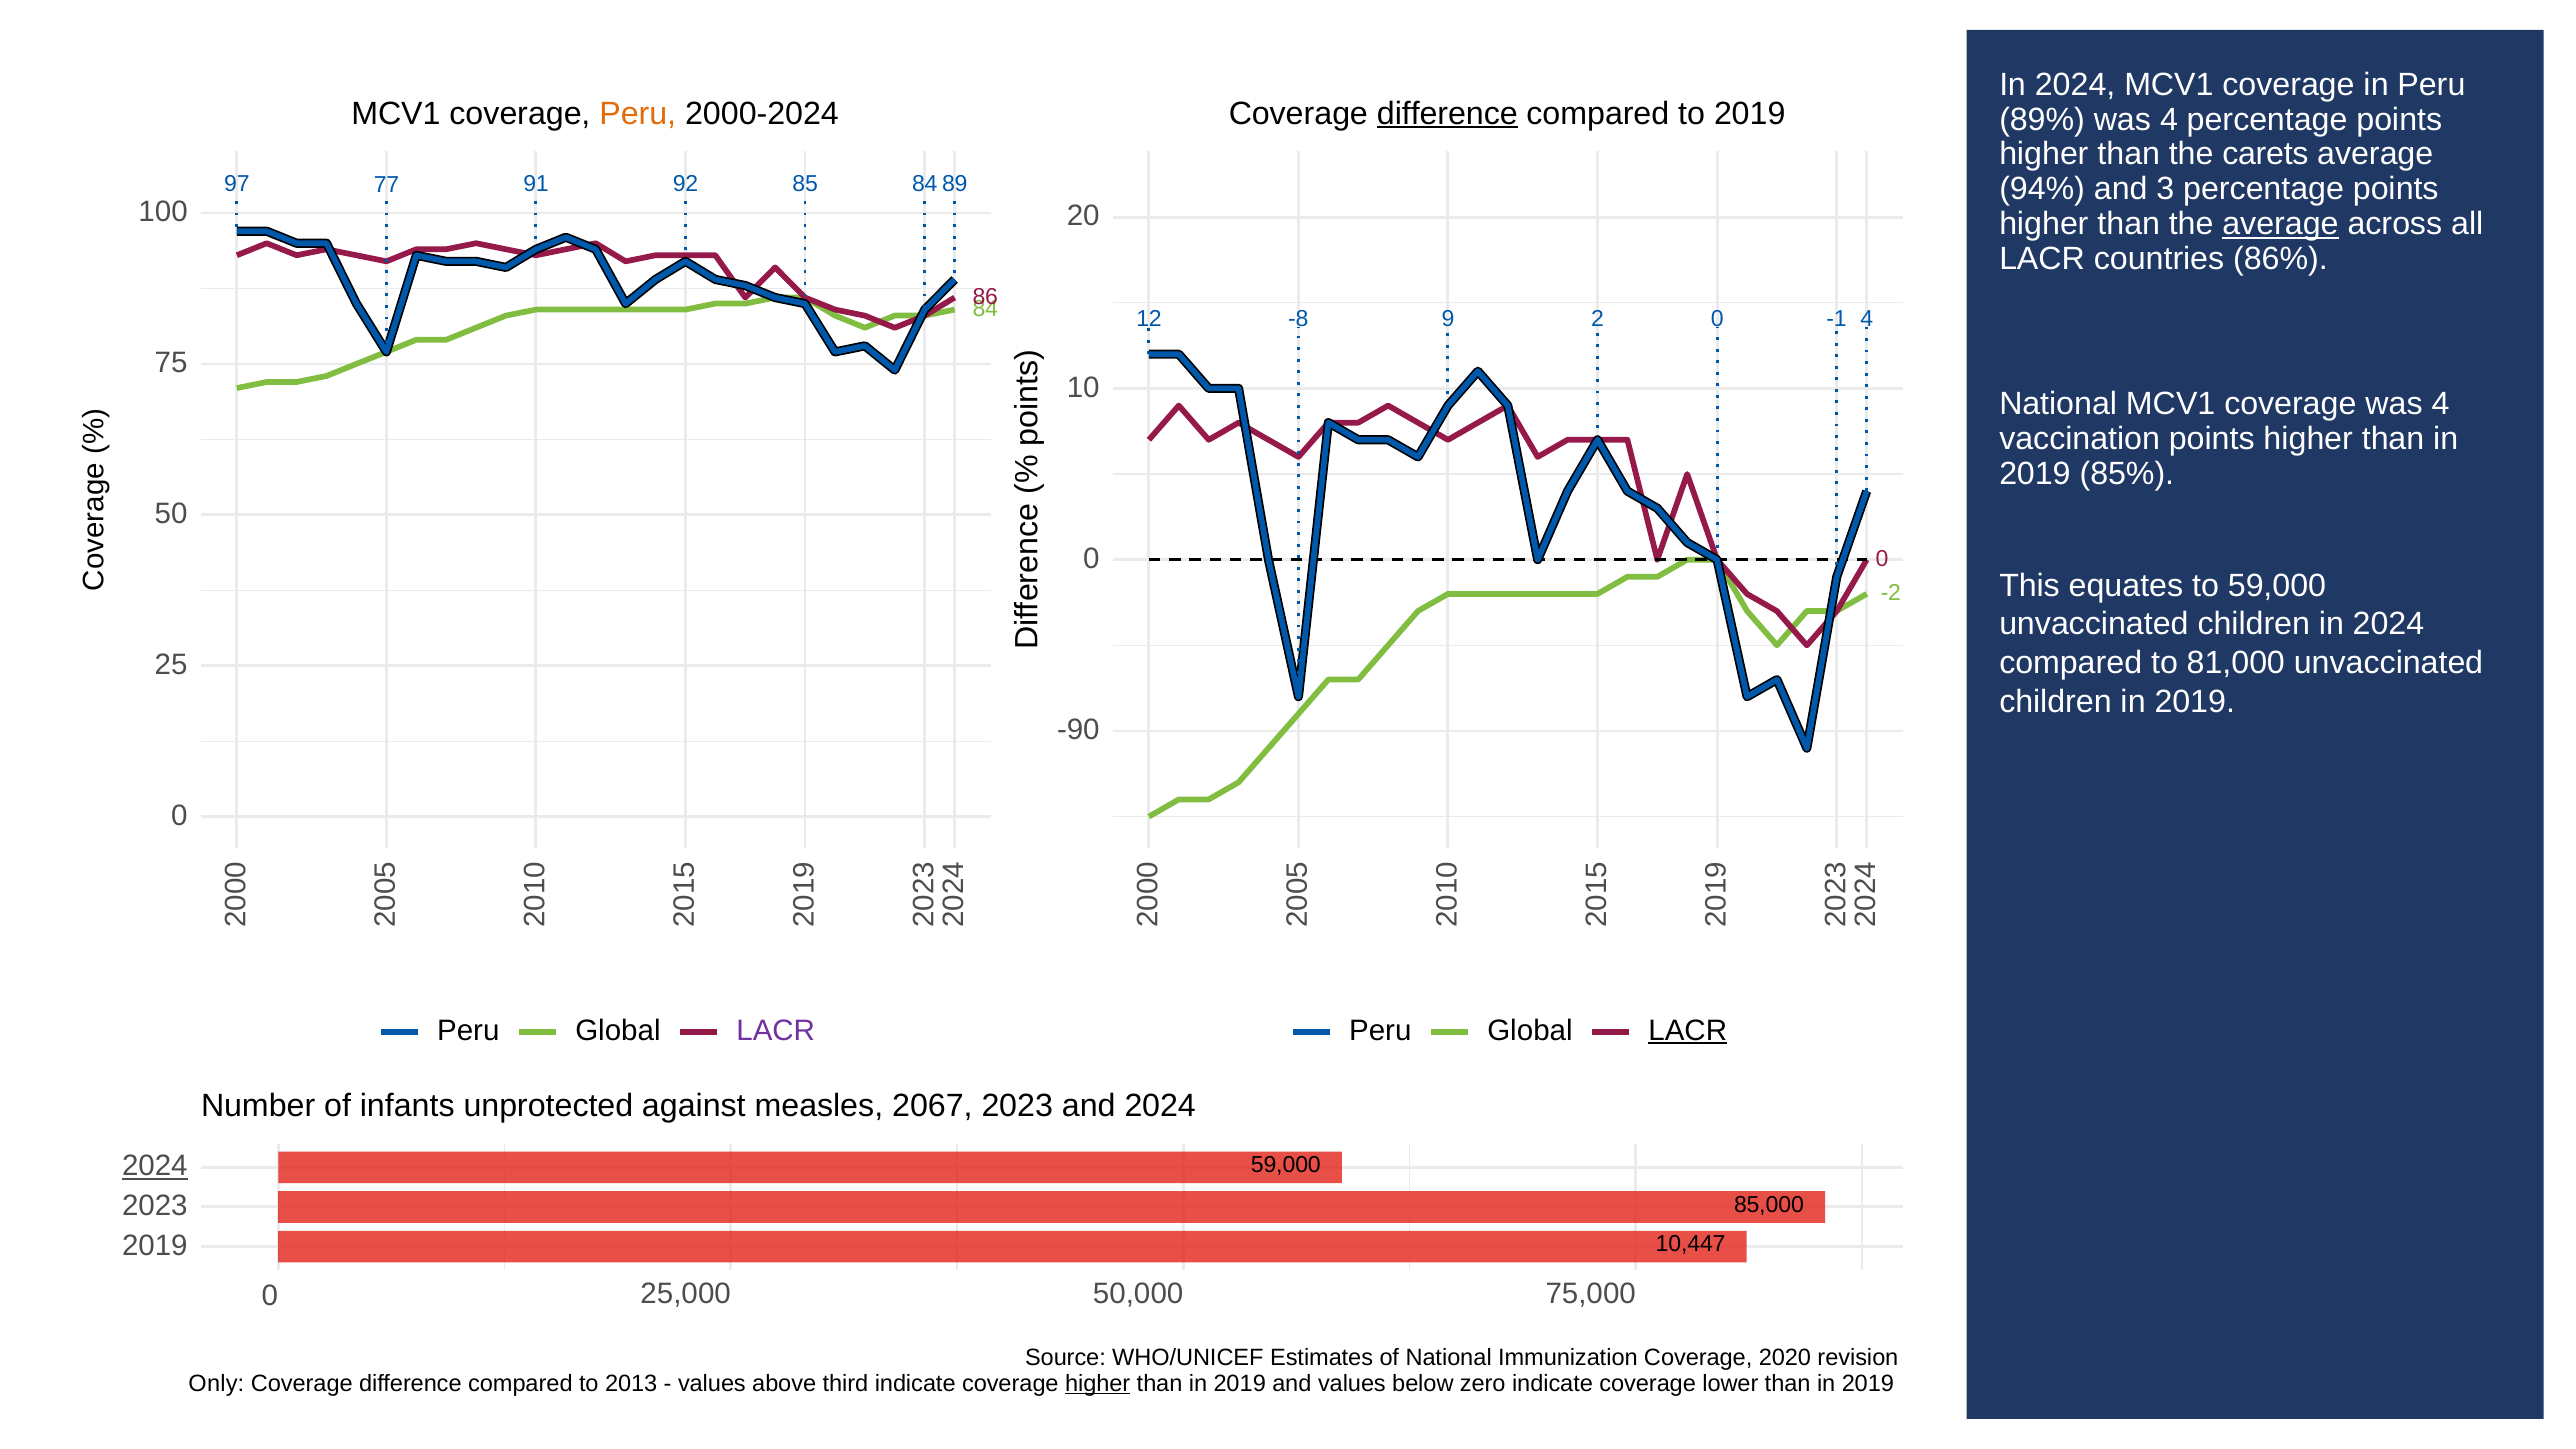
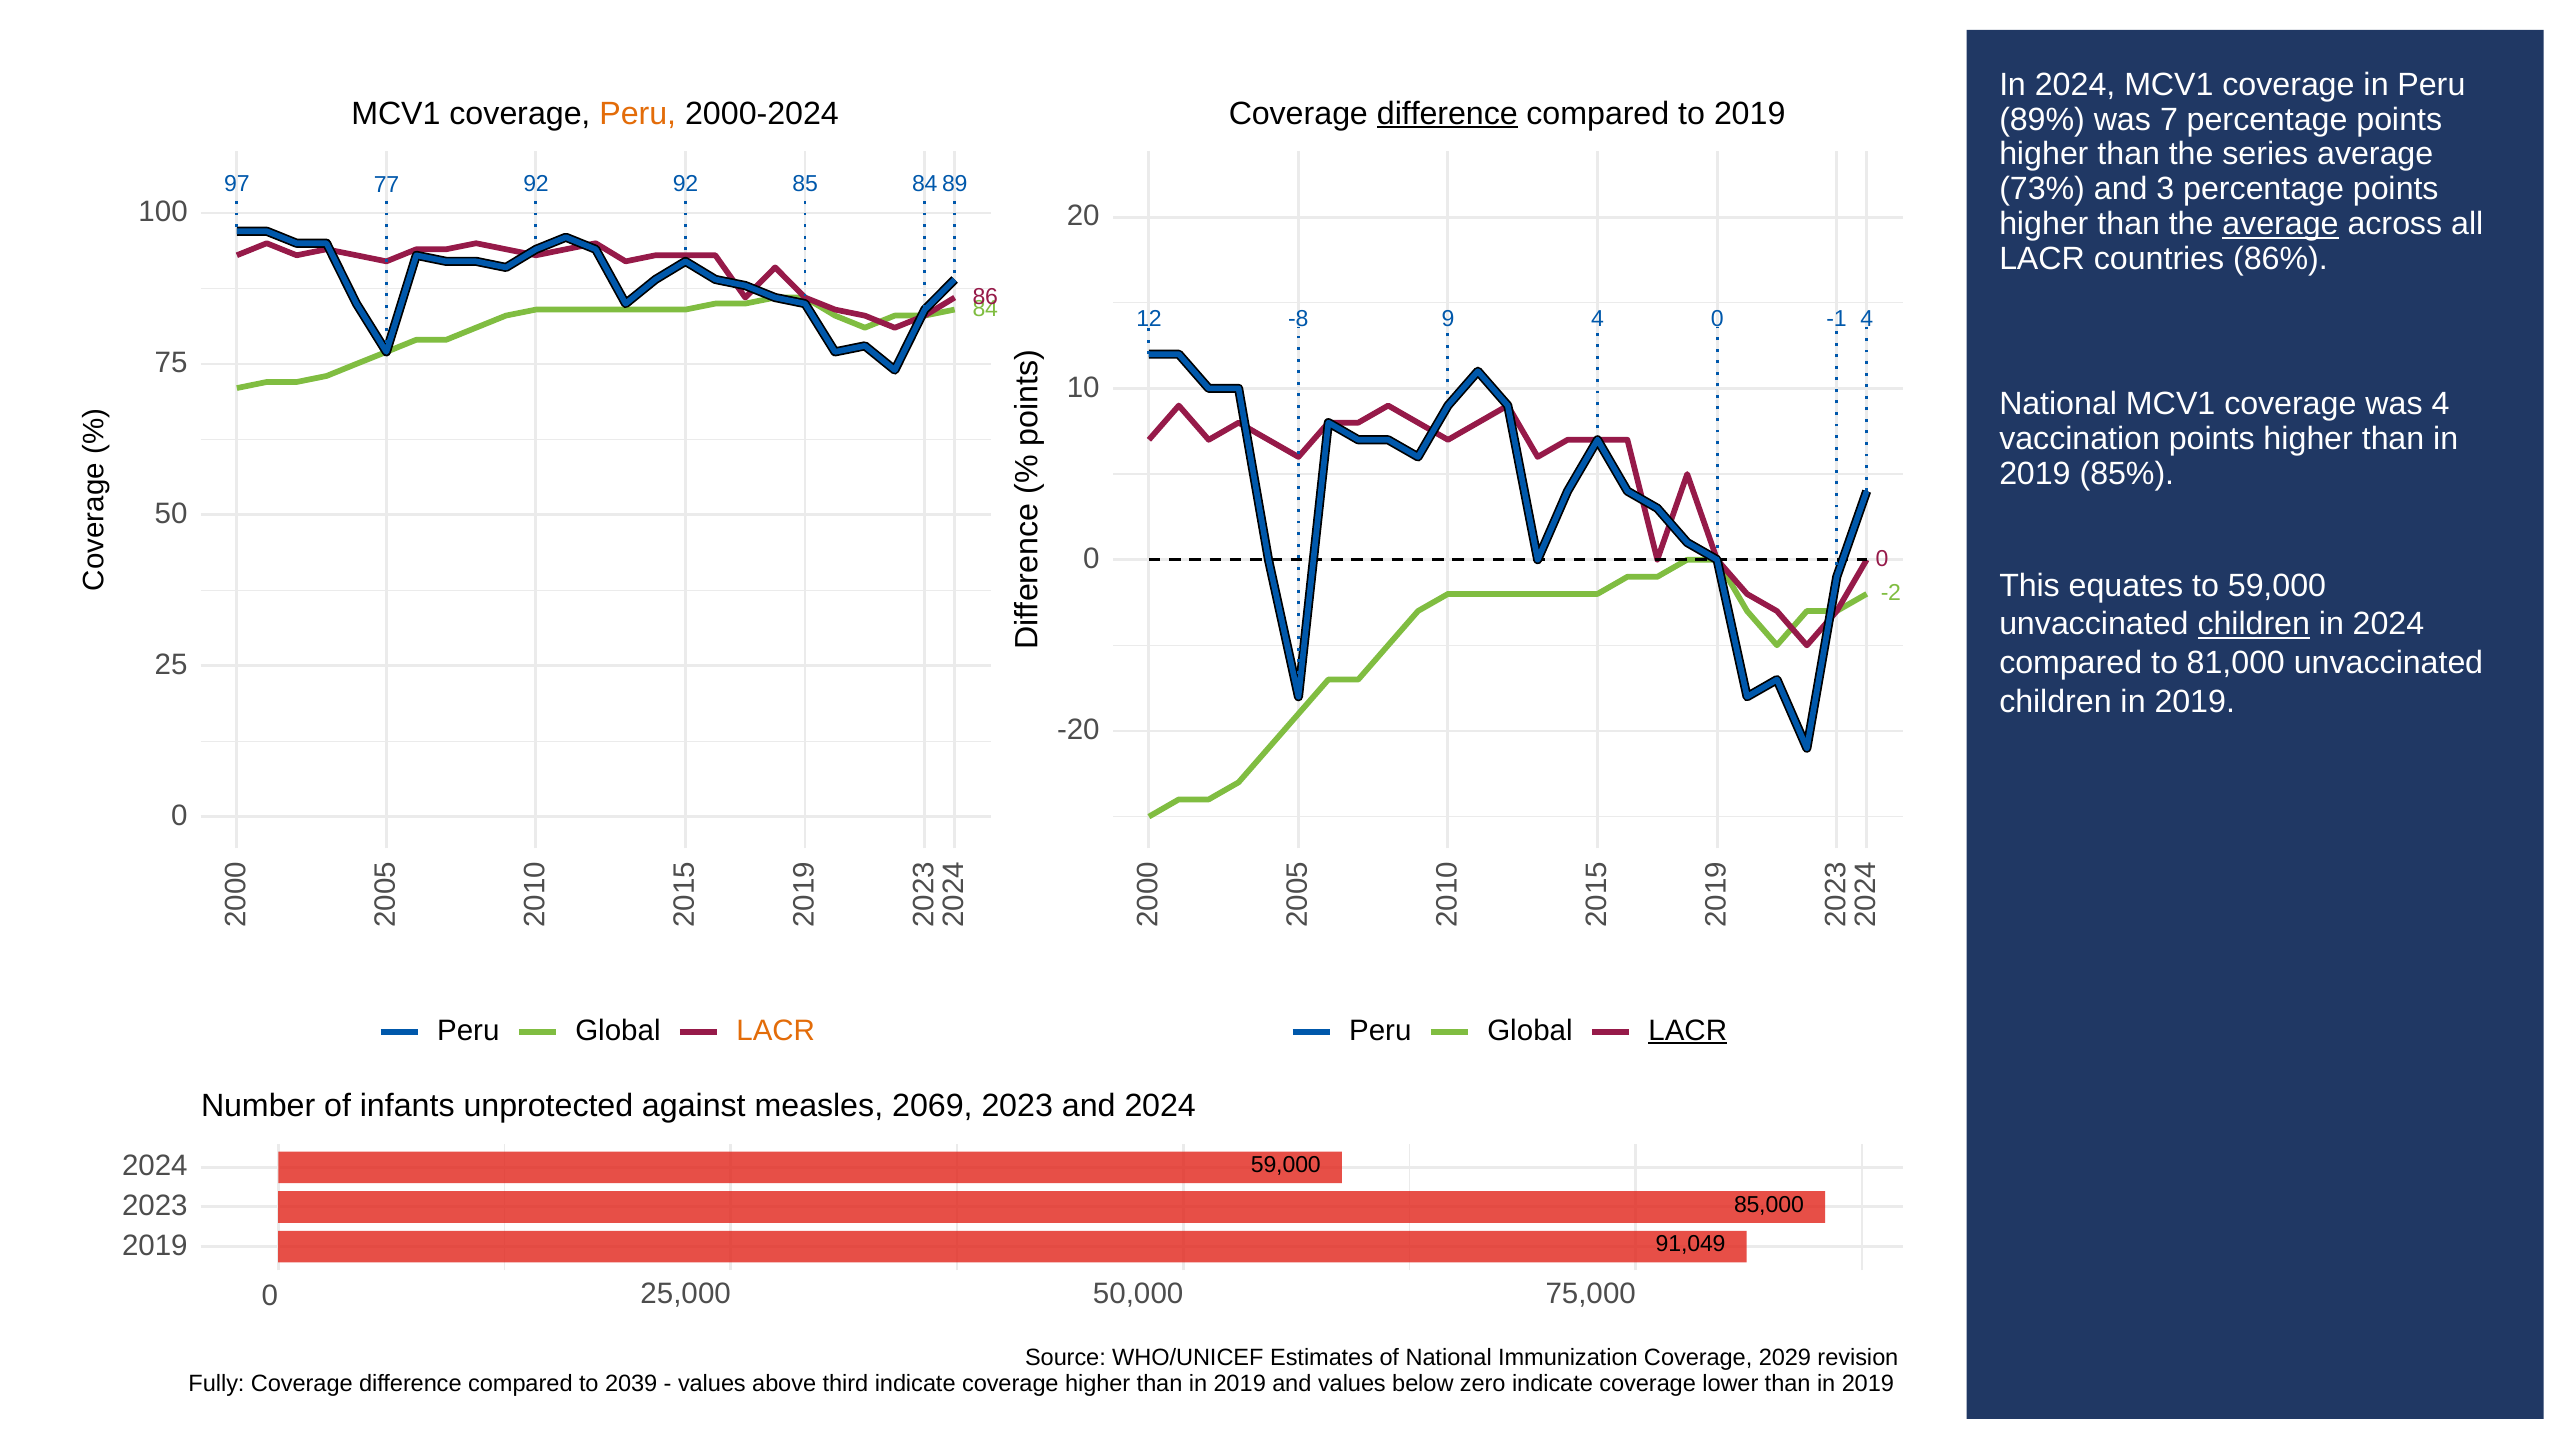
89% was 4: 4 -> 7 (2169, 119)
carets: carets -> series (2265, 154)
77 91: 91 -> 92 (536, 184)
94%: 94% -> 73% (2042, 189)
-8 9 2: 2 -> 4 (1598, 319)
children underline: none -> present (2254, 624)
-90: -90 -> -20 (1078, 730)
LACR colour: purple -> orange (776, 1030)
2067: 2067 -> 2069 (932, 1106)
2024 underline: present -> none (155, 1166)
10,447: 10,447 -> 91,049 (1691, 1244)
2020: 2020 -> 2029 (1785, 1358)
Only: Only -> Fully (217, 1383)
2013: 2013 -> 2039 (631, 1383)
higher underline: present -> none (1098, 1383)
